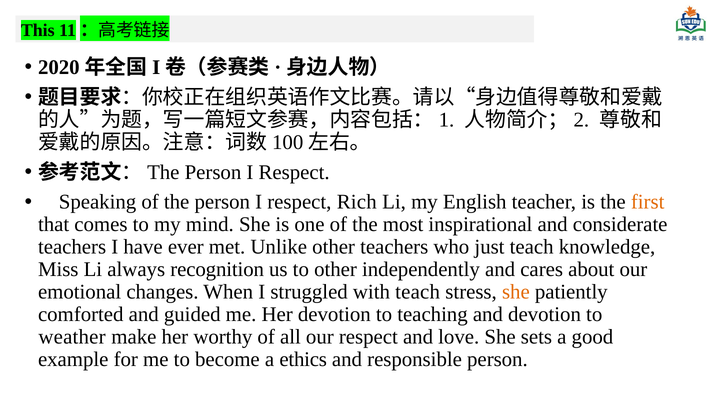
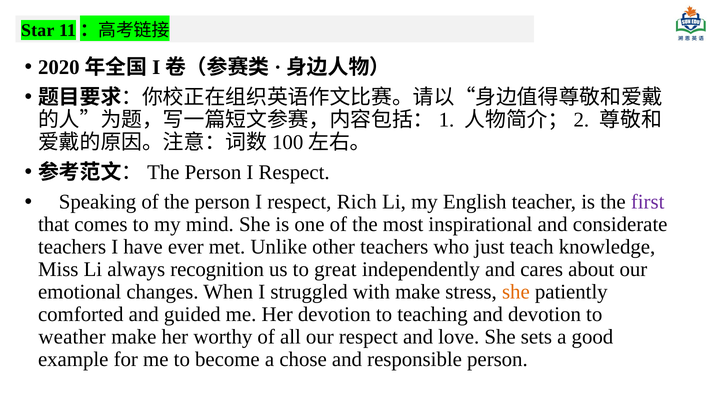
This: This -> Star (38, 30)
first colour: orange -> purple (648, 202)
to other: other -> great (335, 270)
with teach: teach -> make (418, 292)
ethics: ethics -> chose (303, 360)
